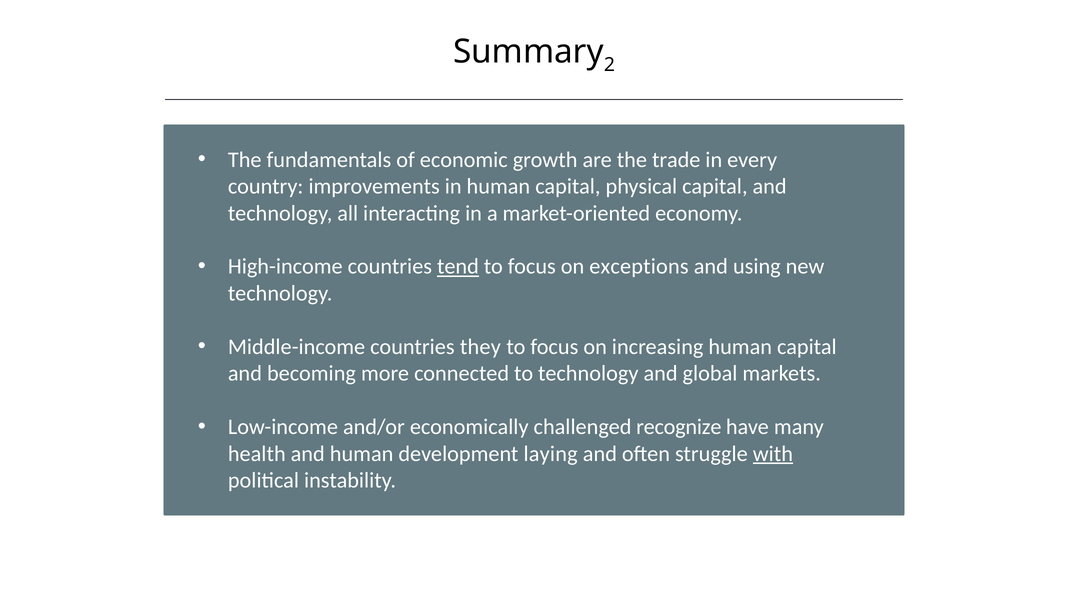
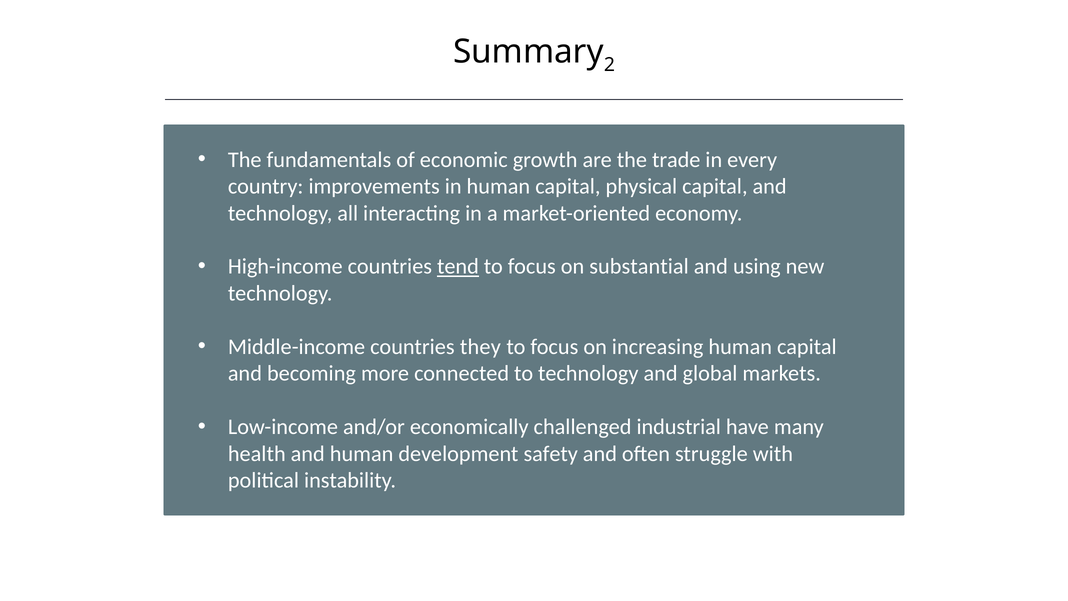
exceptions: exceptions -> substantial (639, 267)
recognize: recognize -> industrial (679, 427)
laying: laying -> safety (551, 454)
with underline: present -> none (773, 454)
